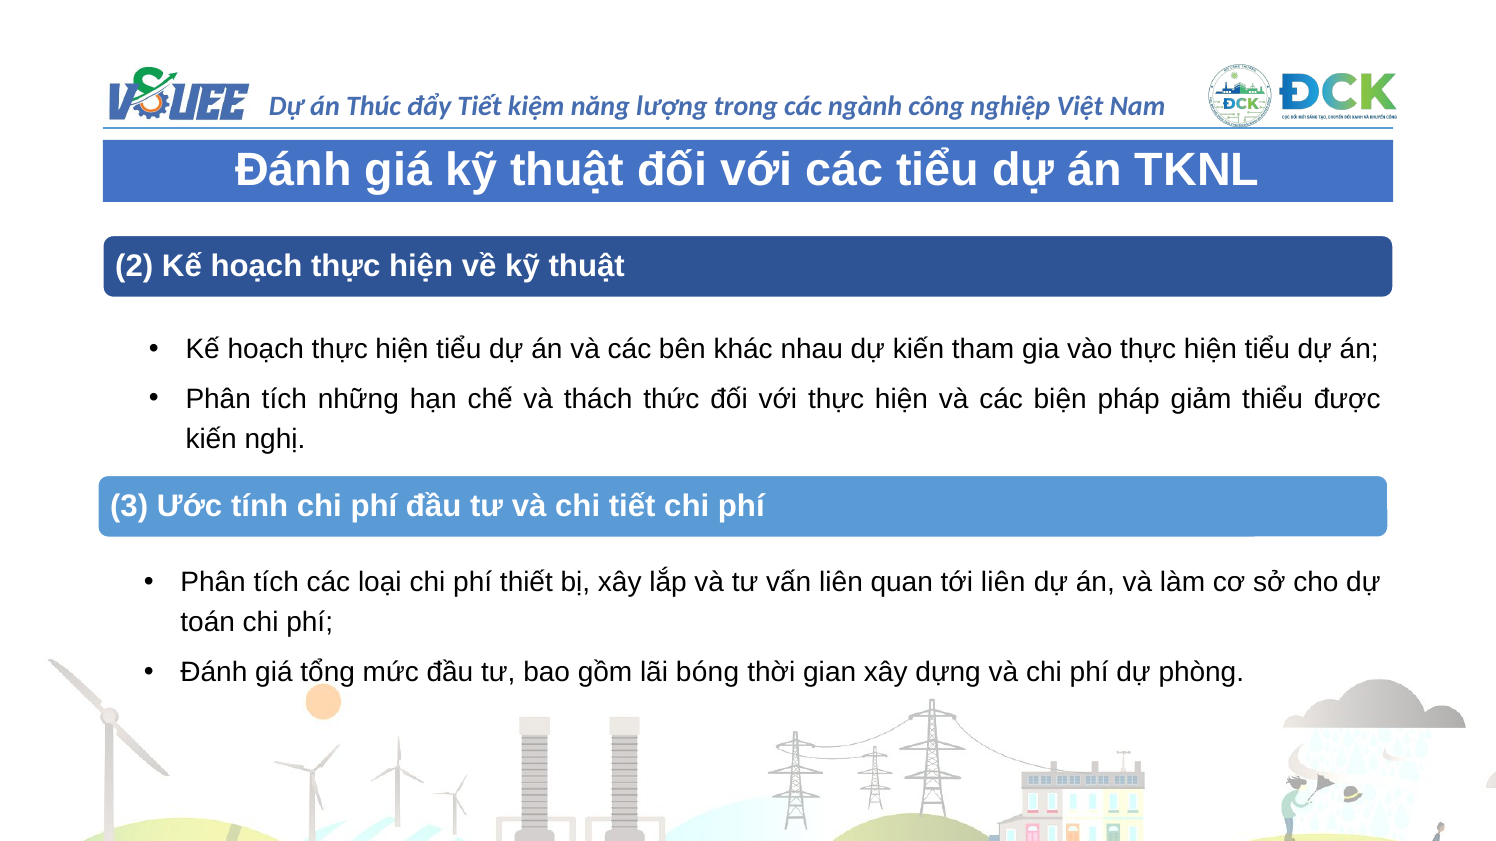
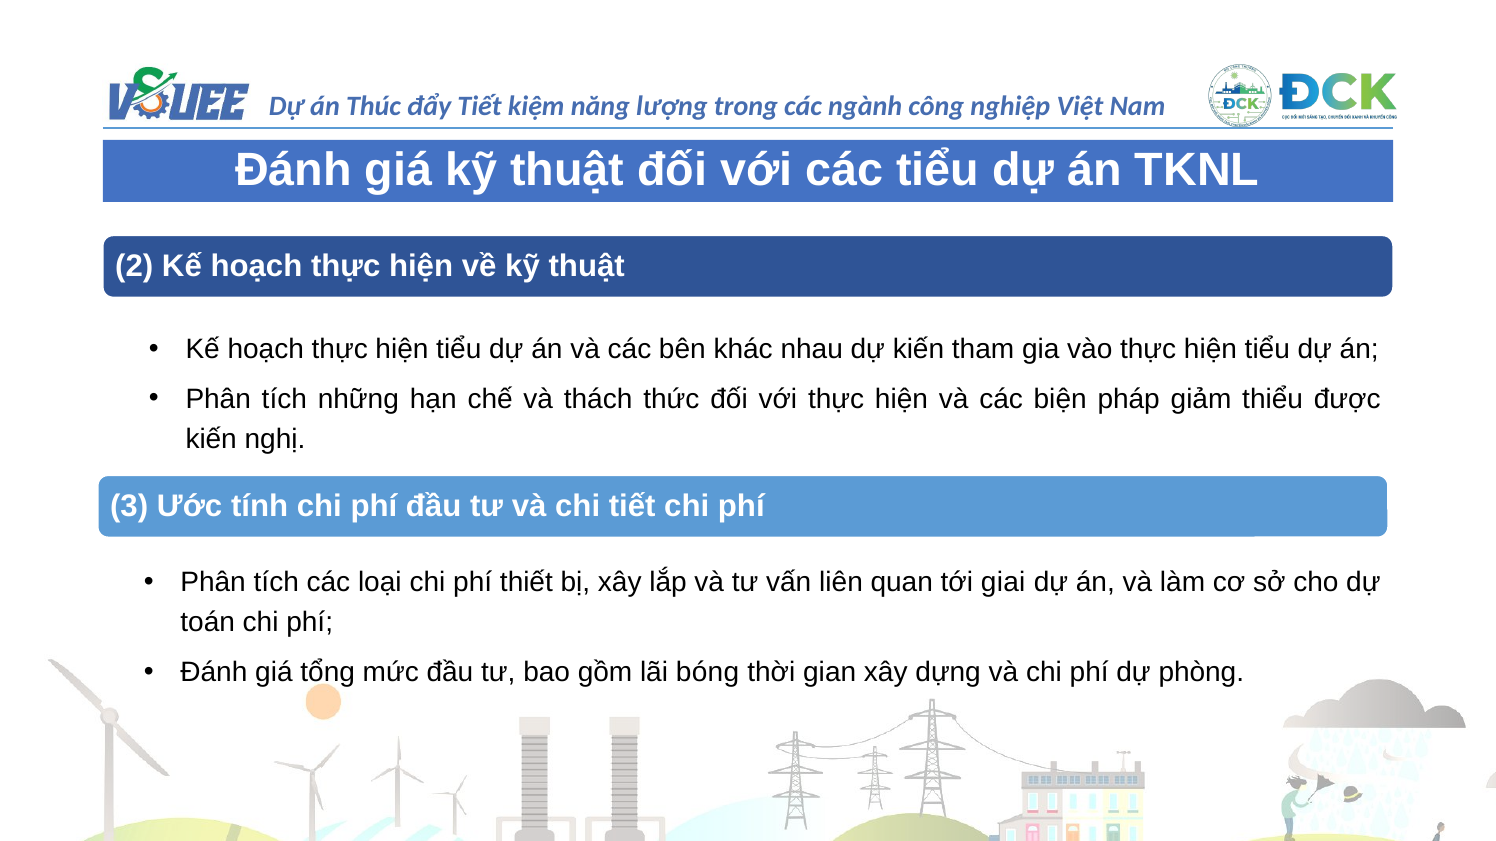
tới liên: liên -> giai (1003, 583)
